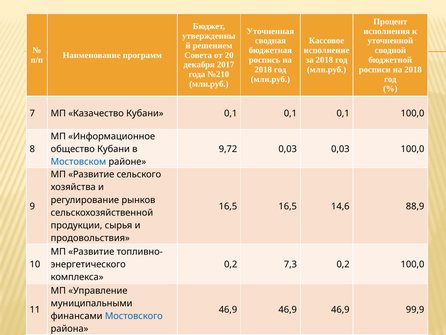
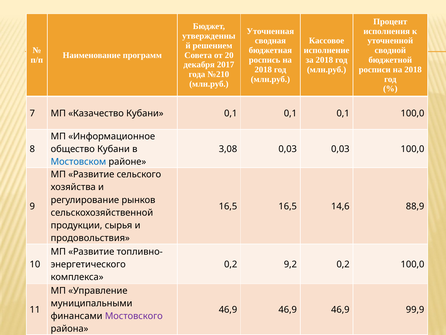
9,72: 9,72 -> 3,08 (228, 149)
7,3: 7,3 -> 9,2 (290, 264)
Мостовского colour: blue -> purple (134, 316)
